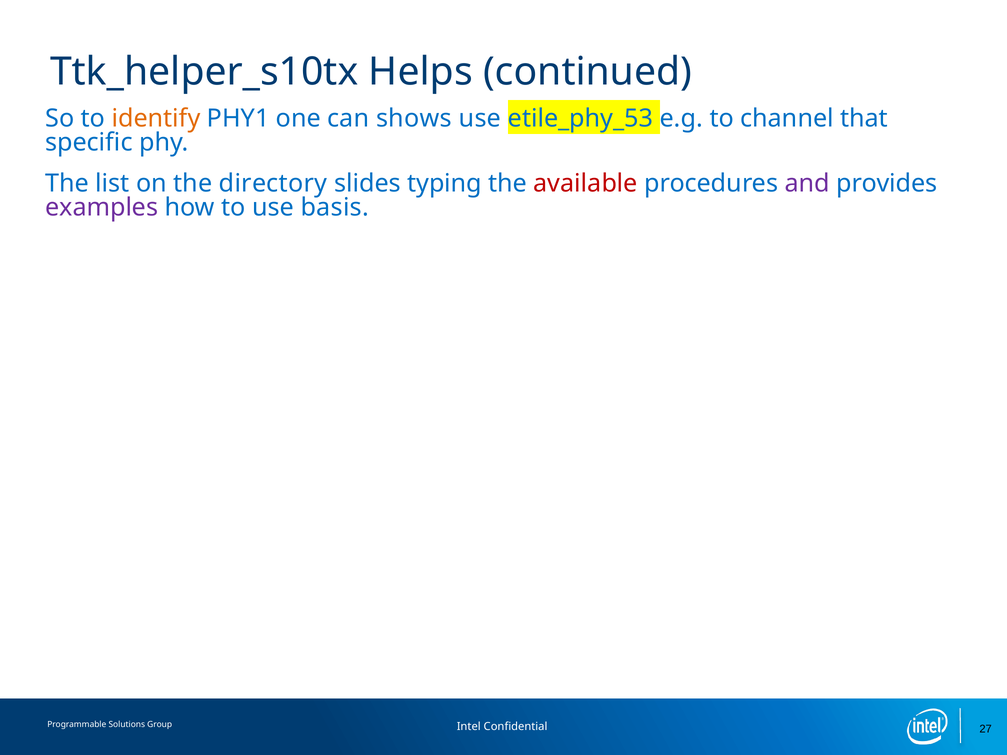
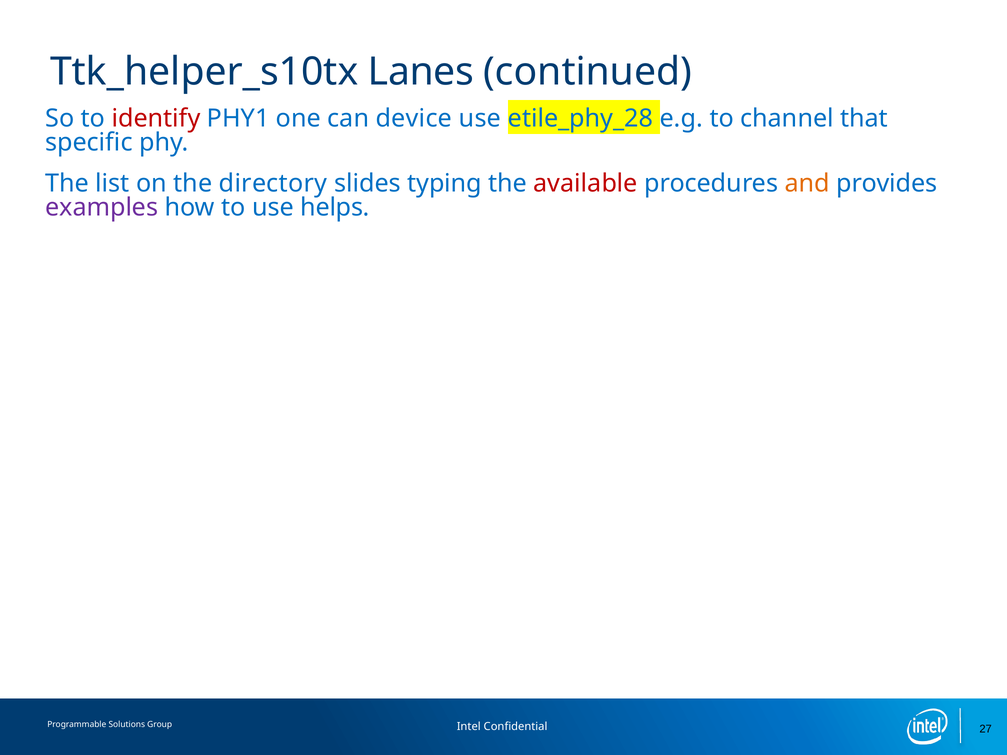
Helps: Helps -> Lanes (421, 72)
identify colour: orange -> red (156, 118)
shows: shows -> device (414, 118)
etile_phy_53: etile_phy_53 -> etile_phy_28 (580, 118)
and colour: purple -> orange (807, 183)
basis: basis -> helps (335, 208)
